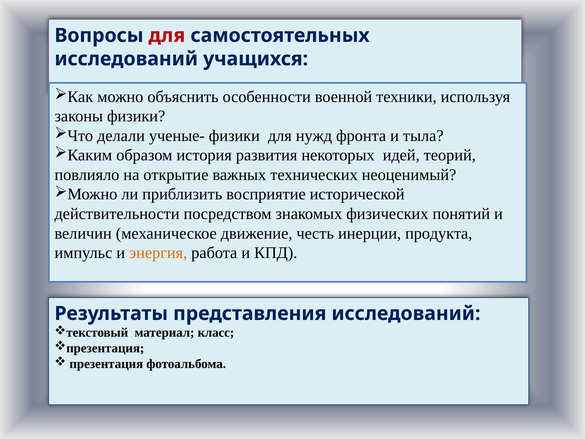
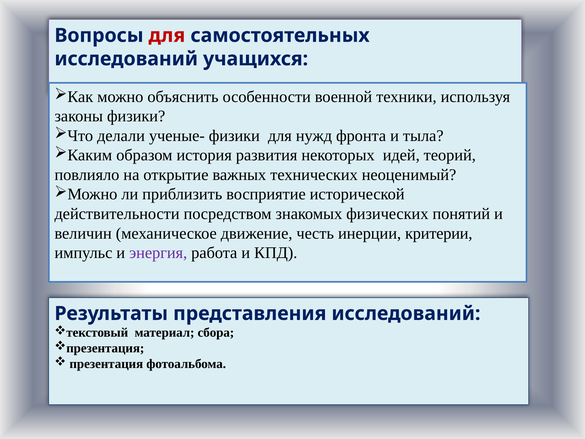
продукта: продукта -> критерии (439, 233)
энергия colour: orange -> purple (158, 253)
класс: класс -> сбора (216, 332)
